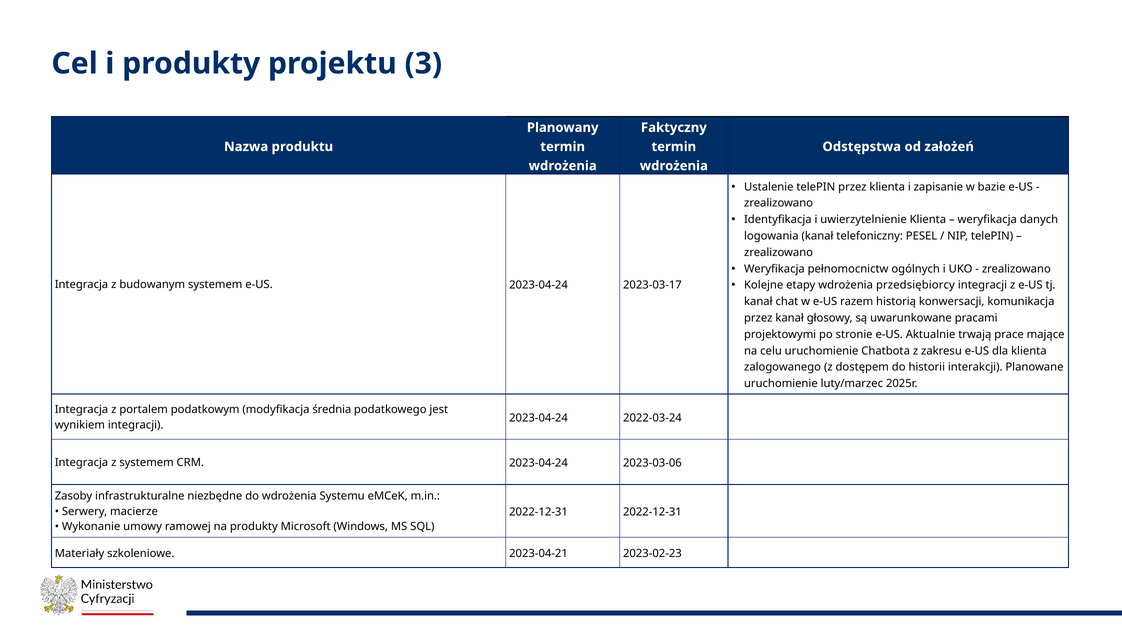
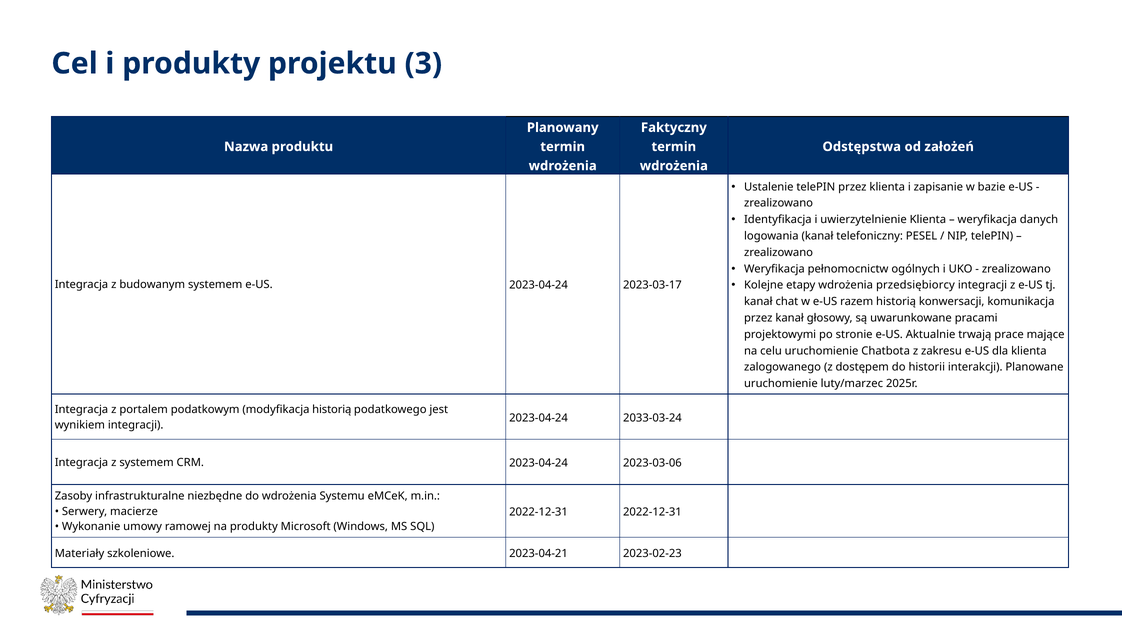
modyfikacja średnia: średnia -> historią (332, 410)
2022-03-24: 2022-03-24 -> 2033-03-24 (652, 418)
